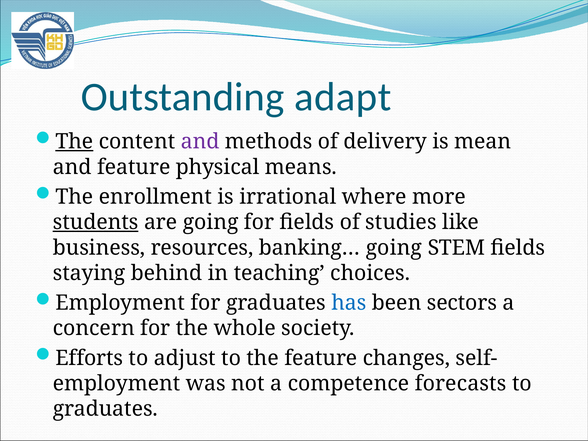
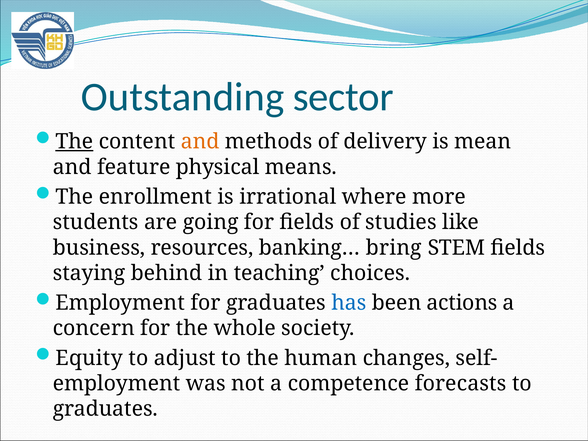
adapt: adapt -> sector (343, 97)
and colour: purple -> orange (200, 142)
students underline: present -> none (96, 222)
banking… going: going -> bring (394, 248)
sectors: sectors -> actions (462, 303)
Efforts: Efforts -> Equity (89, 358)
the feature: feature -> human (321, 358)
